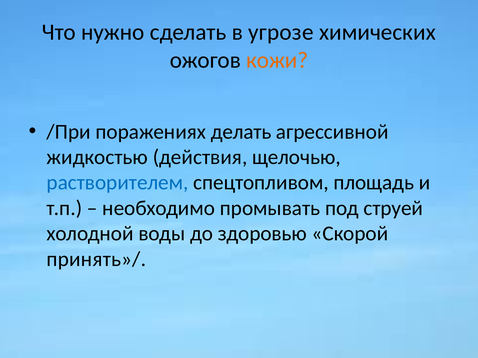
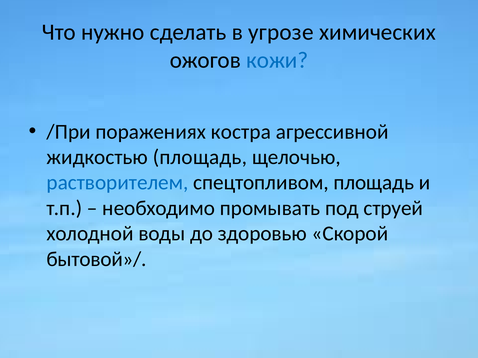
кожи colour: orange -> blue (277, 60)
делать: делать -> костра (241, 132)
жидкостью действия: действия -> площадь (200, 157)
принять»/: принять»/ -> бытовой»/ (97, 259)
